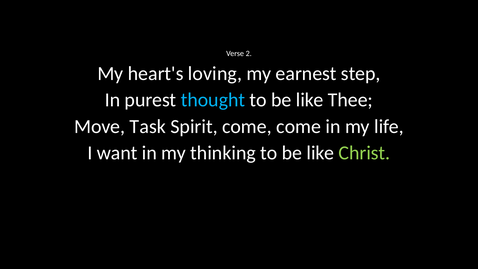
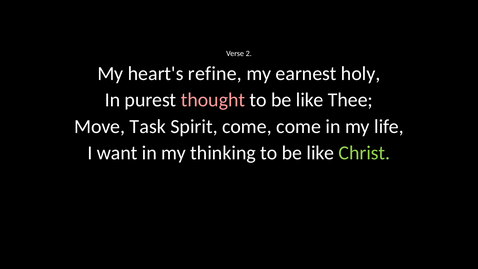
loving: loving -> refine (215, 73)
step: step -> holy (361, 73)
thought colour: light blue -> pink (213, 100)
